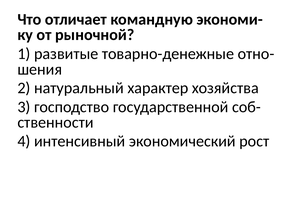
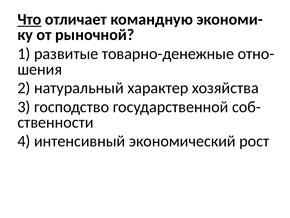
Что underline: none -> present (29, 19)
